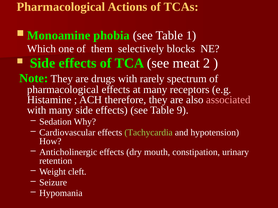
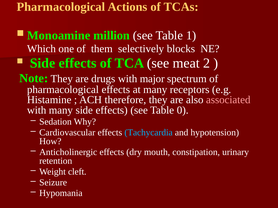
phobia: phobia -> million (112, 35)
rarely: rarely -> major (152, 79)
9: 9 -> 0 (183, 110)
Tachycardia colour: light green -> light blue (149, 133)
